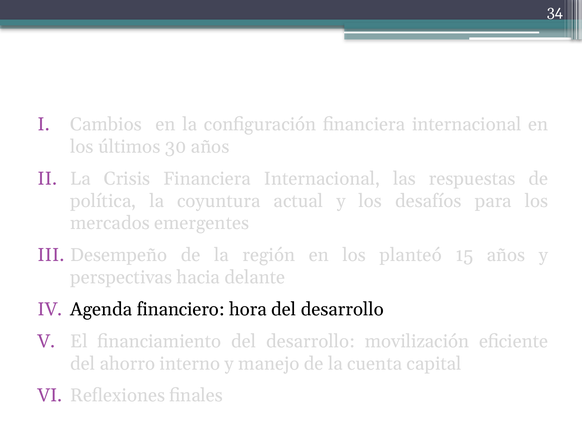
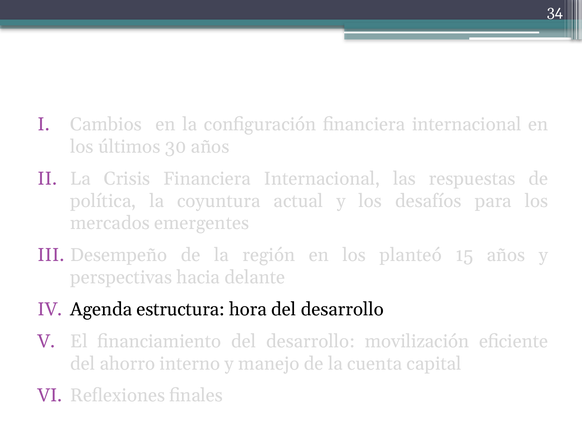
financiero: financiero -> estructura (181, 310)
